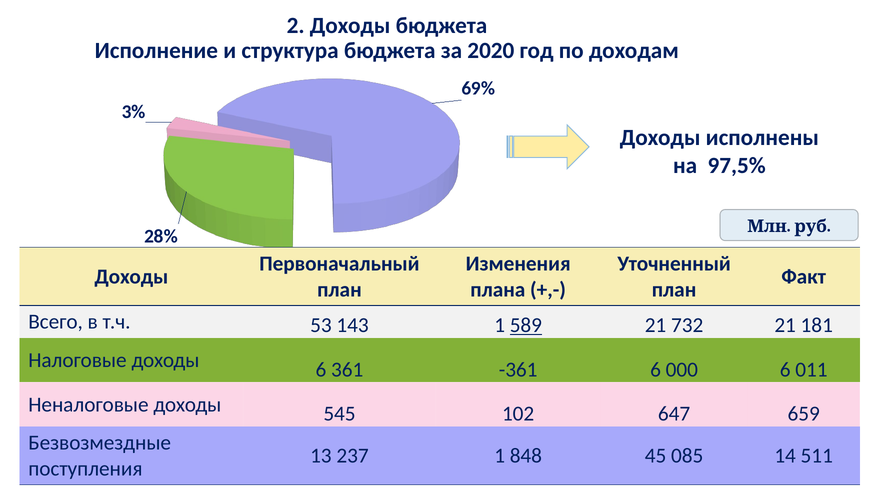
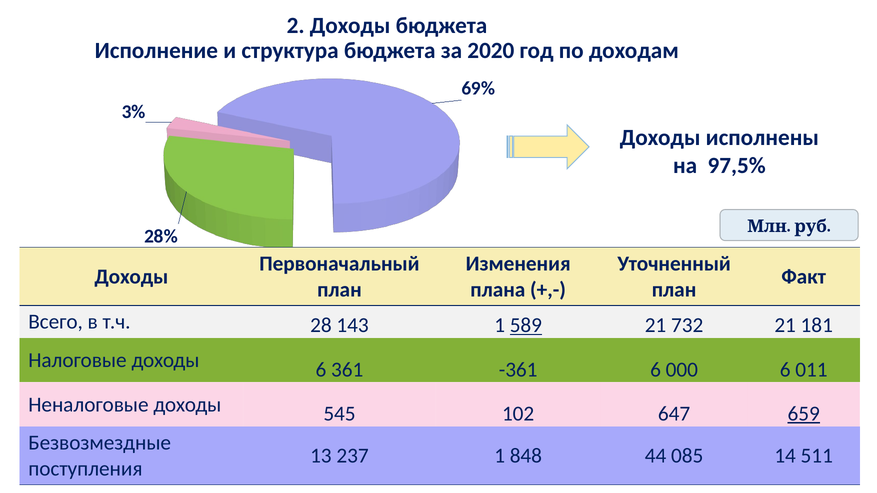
53: 53 -> 28 (321, 325)
659 underline: none -> present (804, 414)
45: 45 -> 44 (656, 456)
